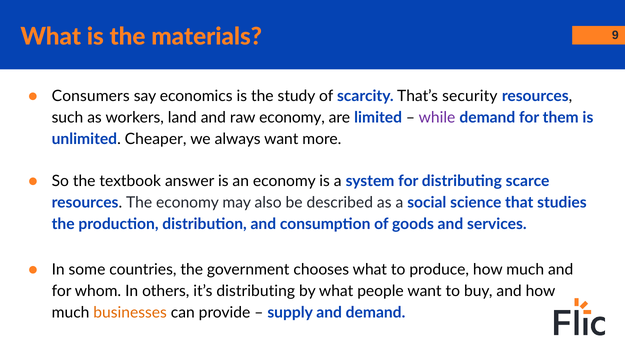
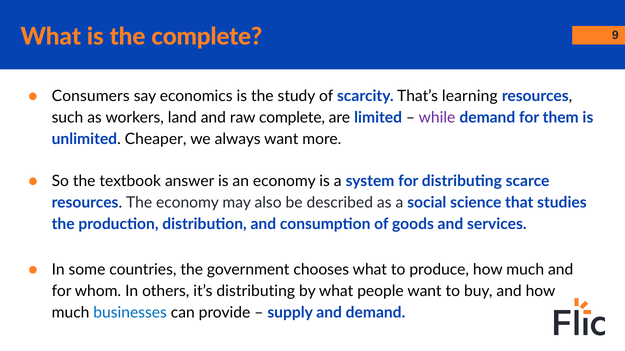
the materials: materials -> complete (207, 37)
security: security -> learning (470, 96)
raw economy: economy -> complete (292, 118)
businesses colour: orange -> blue (130, 313)
